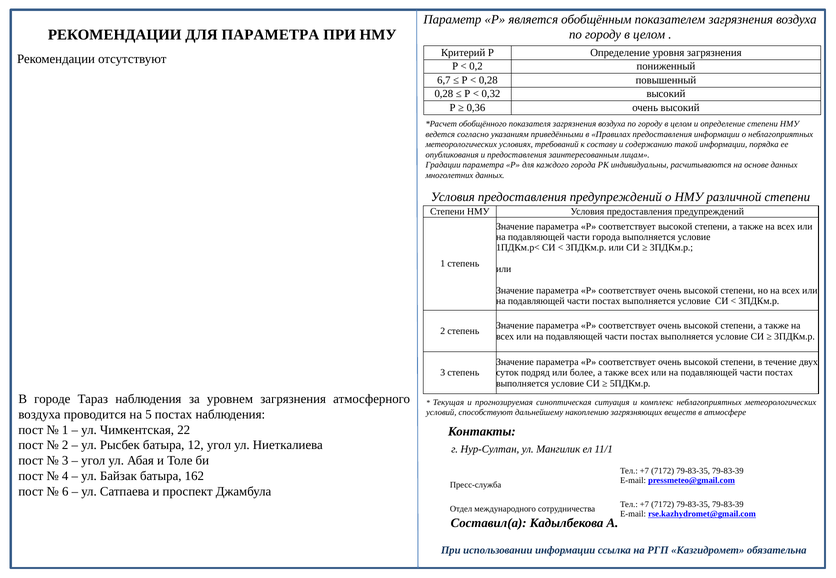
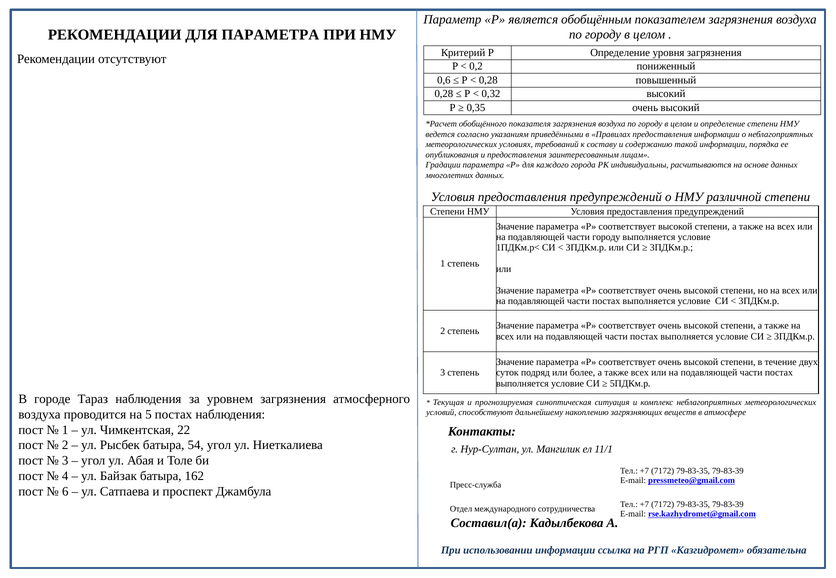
6,7: 6,7 -> 0,6 (444, 80)
0,36: 0,36 -> 0,35 (476, 108)
части города: города -> городу (606, 237)
12: 12 -> 54 (196, 446)
